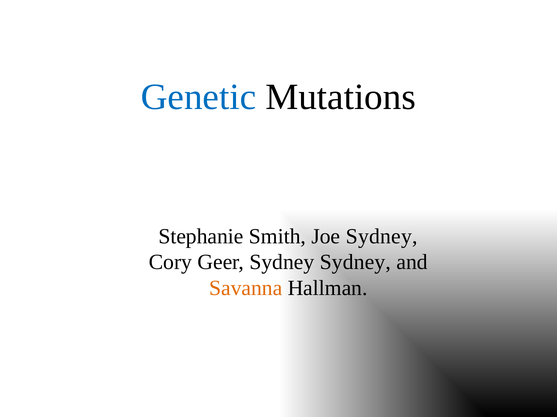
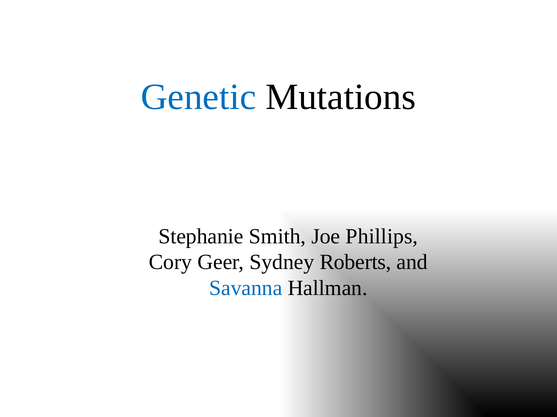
Joe Sydney: Sydney -> Phillips (382, 237)
Sydney Sydney: Sydney -> Roberts (355, 263)
Savanna colour: orange -> blue (246, 289)
